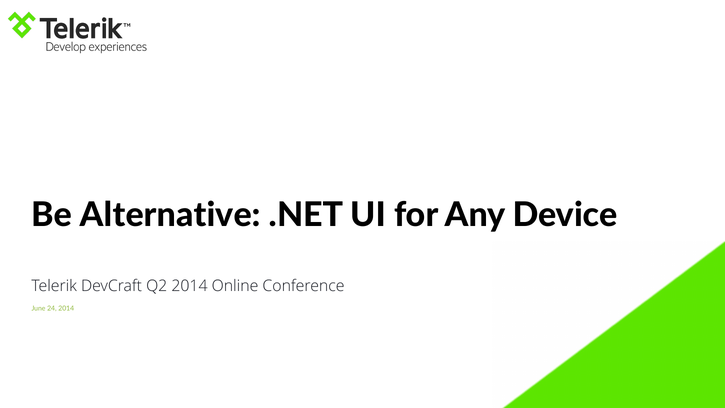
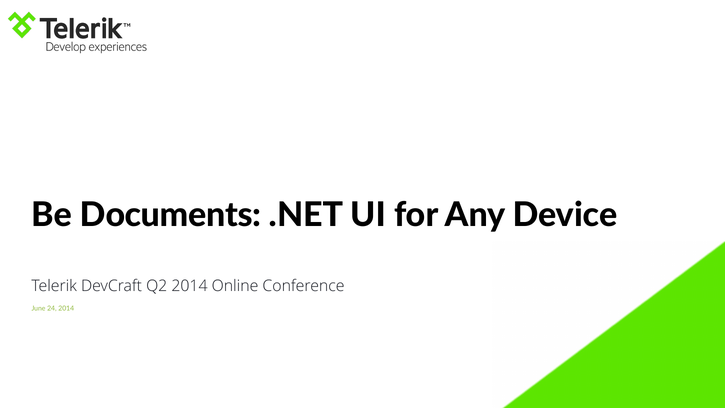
Alternative: Alternative -> Documents (171, 215)
